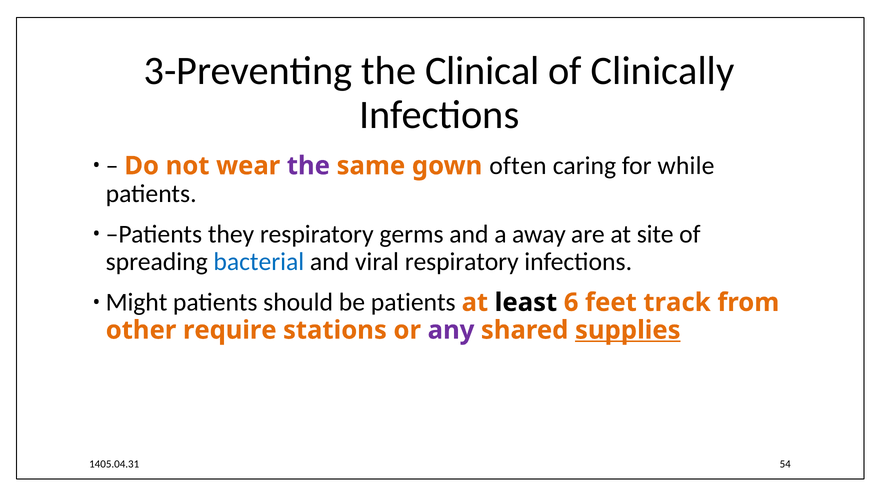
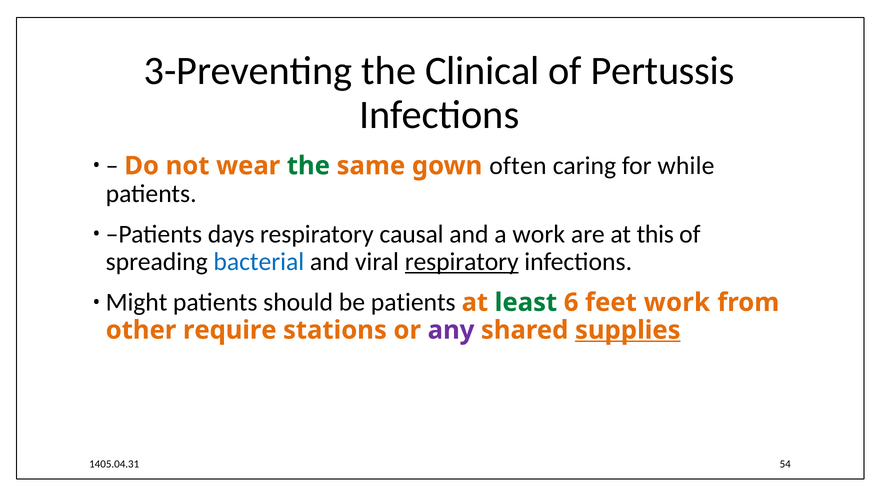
Clinically: Clinically -> Pertussis (663, 71)
the colour: purple -> green (308, 166)
they: they -> days (231, 234)
germs: germs -> causal (412, 234)
a away: away -> work (539, 234)
site: site -> this (655, 234)
respiratory underline: none -> present (462, 262)
least colour: black -> green (526, 302)
feet track: track -> work (677, 302)
